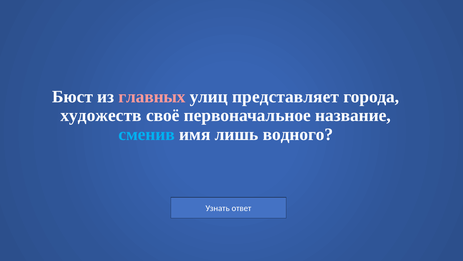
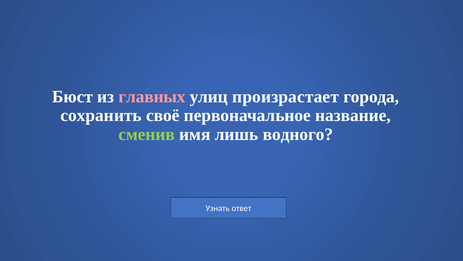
представляет: представляет -> произрастает (286, 97)
художеств: художеств -> сохранить (101, 115)
сменив colour: light blue -> light green (147, 134)
